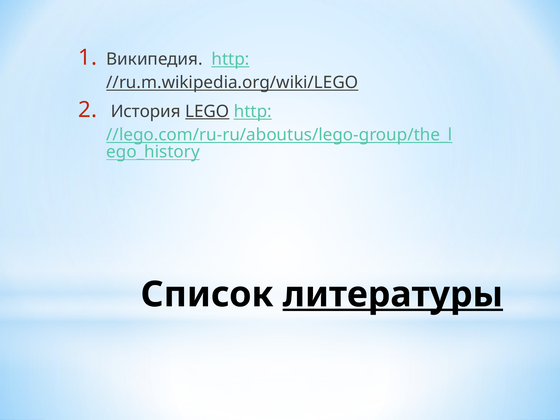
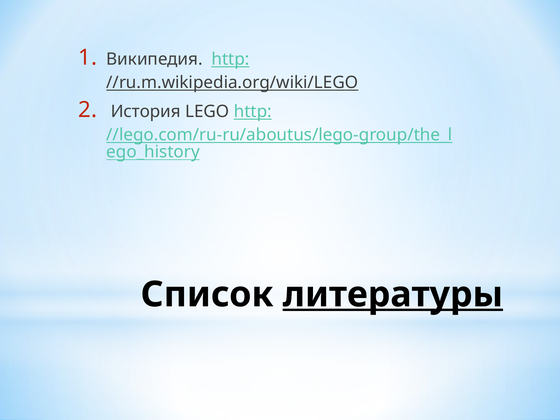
LEGO underline: present -> none (207, 111)
